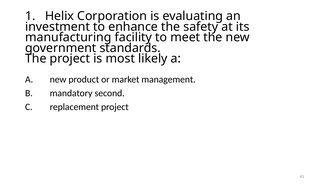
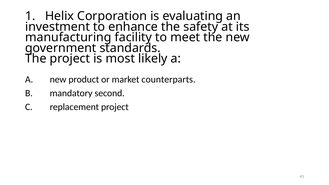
management: management -> counterparts (168, 79)
